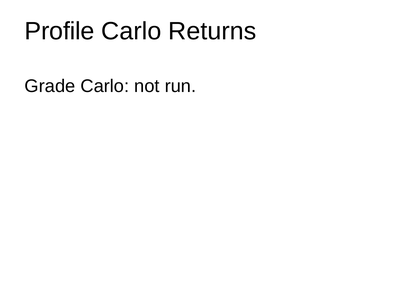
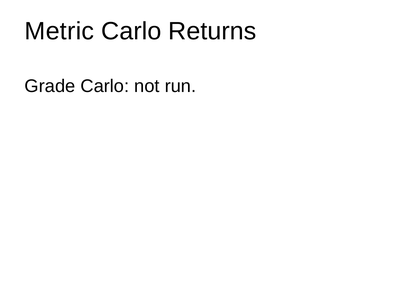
Profile: Profile -> Metric (59, 31)
